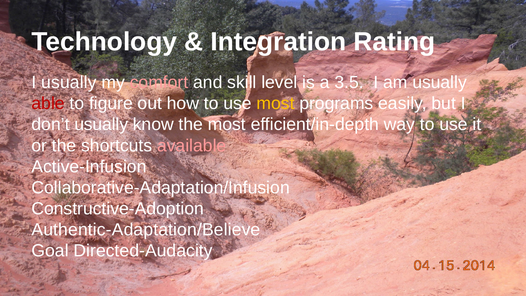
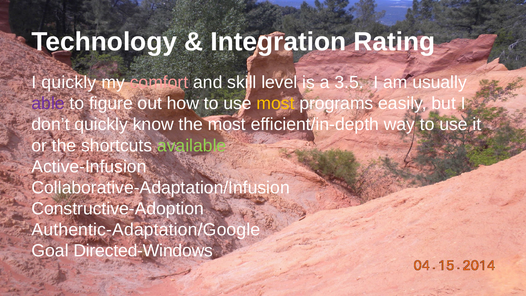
I usually: usually -> quickly (69, 82)
able colour: red -> purple (48, 103)
don’t usually: usually -> quickly (101, 124)
available colour: pink -> light green (192, 146)
Authentic-Adaptation/Believe: Authentic-Adaptation/Believe -> Authentic-Adaptation/Google (146, 230)
Directed-Audacity: Directed-Audacity -> Directed-Windows (143, 251)
